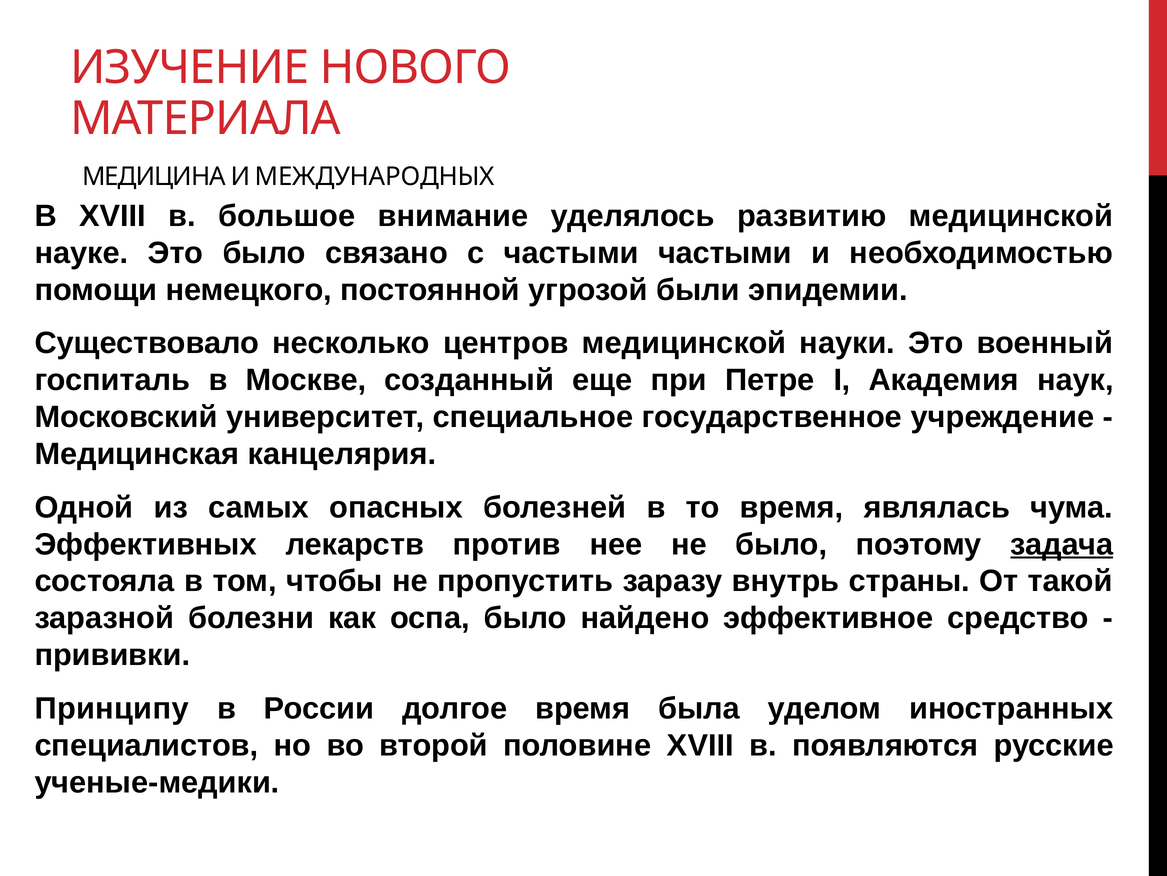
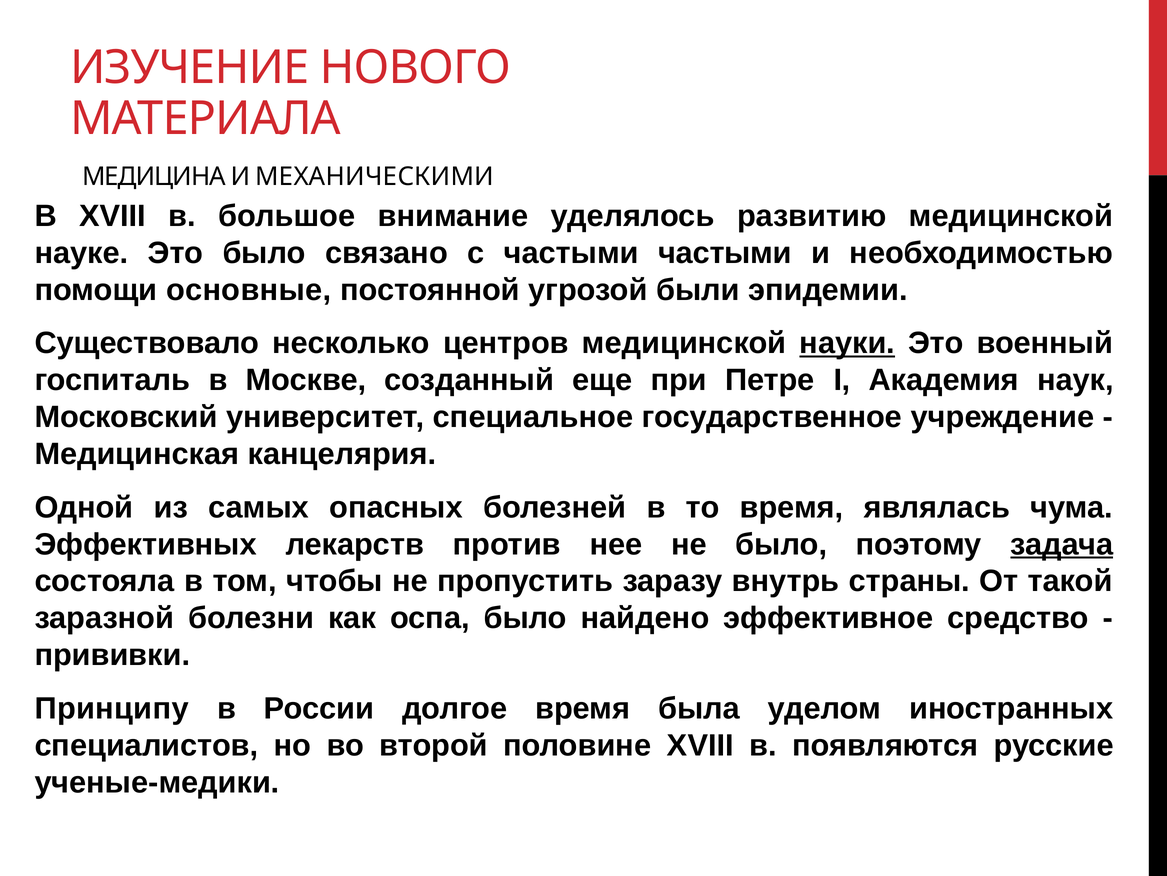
МЕЖДУНАРОДНЫХ: МЕЖДУНАРОДНЫХ -> МЕХАНИЧЕСКИМИ (375, 176)
немецкого: немецкого -> основные (249, 290)
науки underline: none -> present (847, 343)
